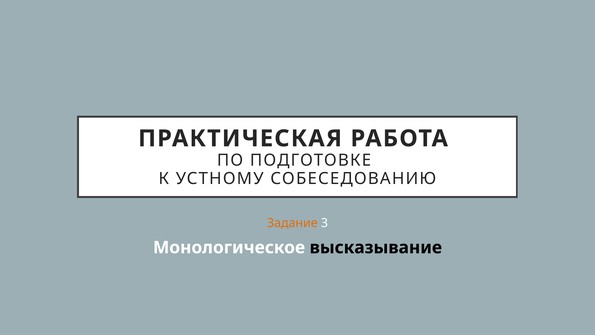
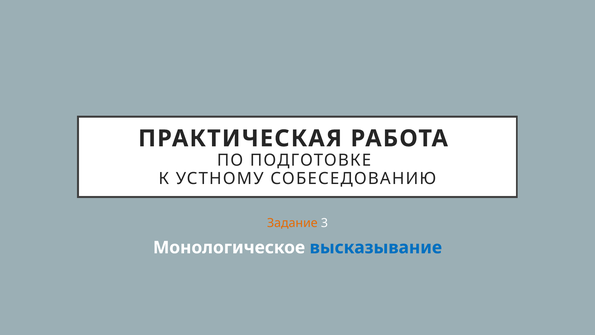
высказывание colour: black -> blue (376, 247)
